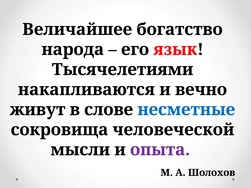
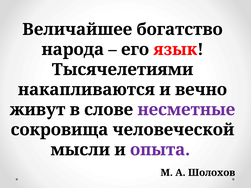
несметные colour: blue -> purple (186, 110)
